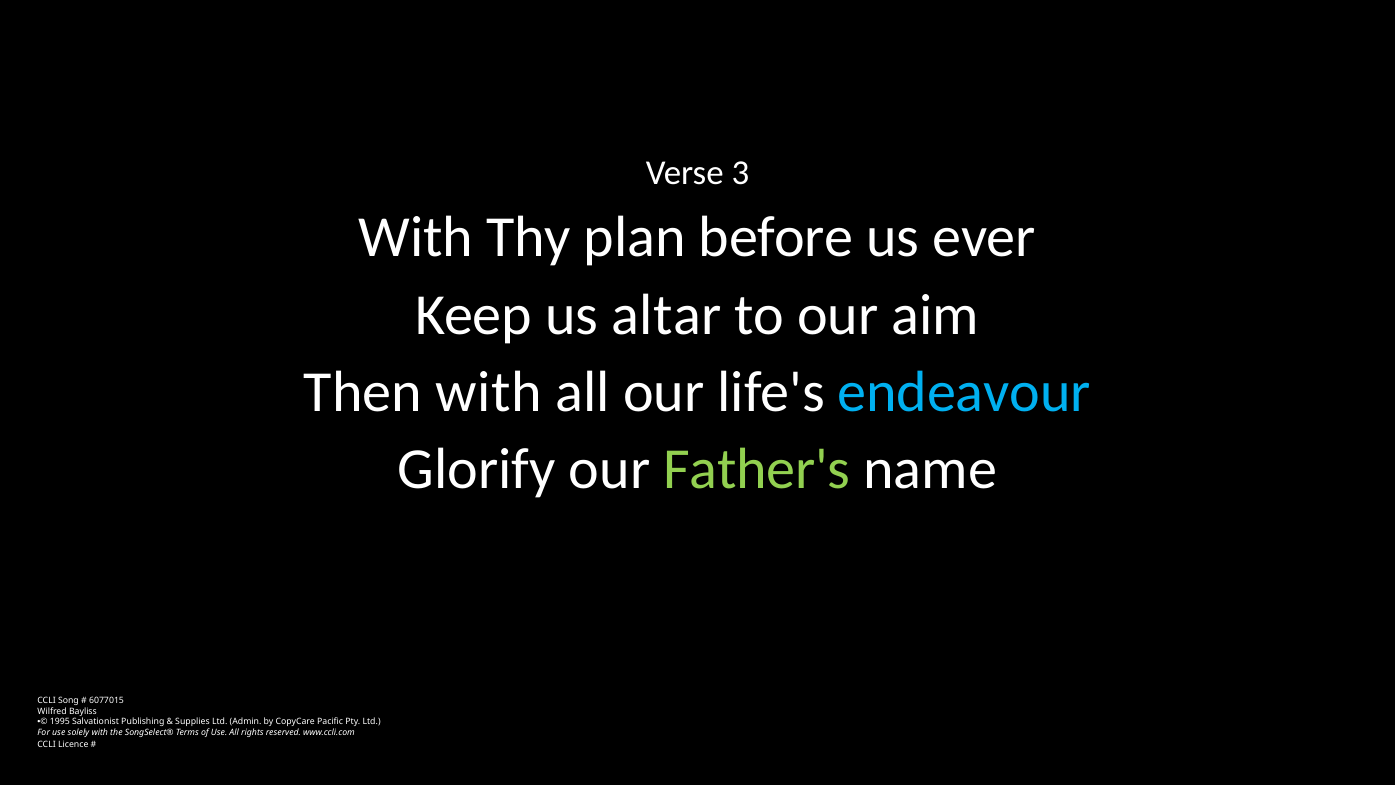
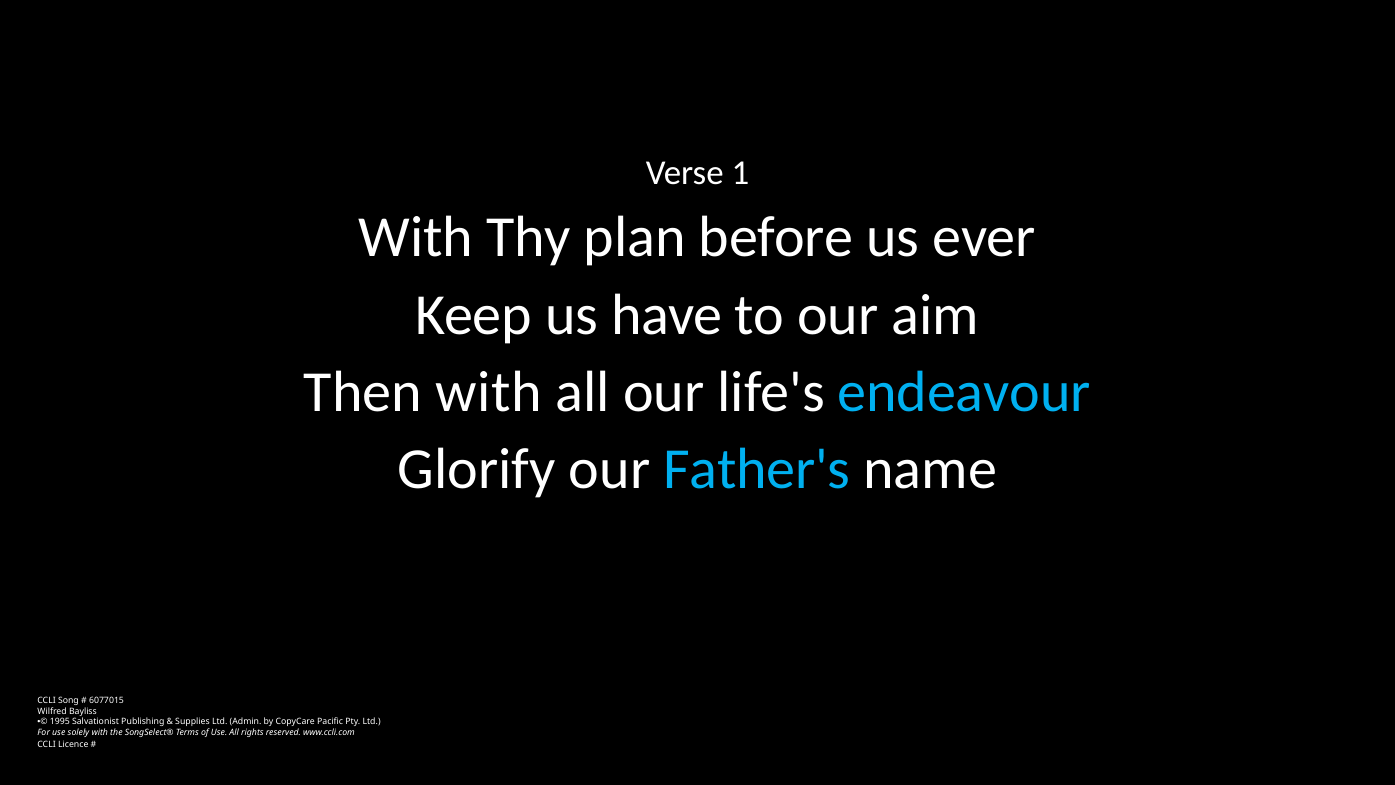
3: 3 -> 1 (740, 173)
altar: altar -> have (667, 315)
Father's colour: light green -> light blue (757, 470)
